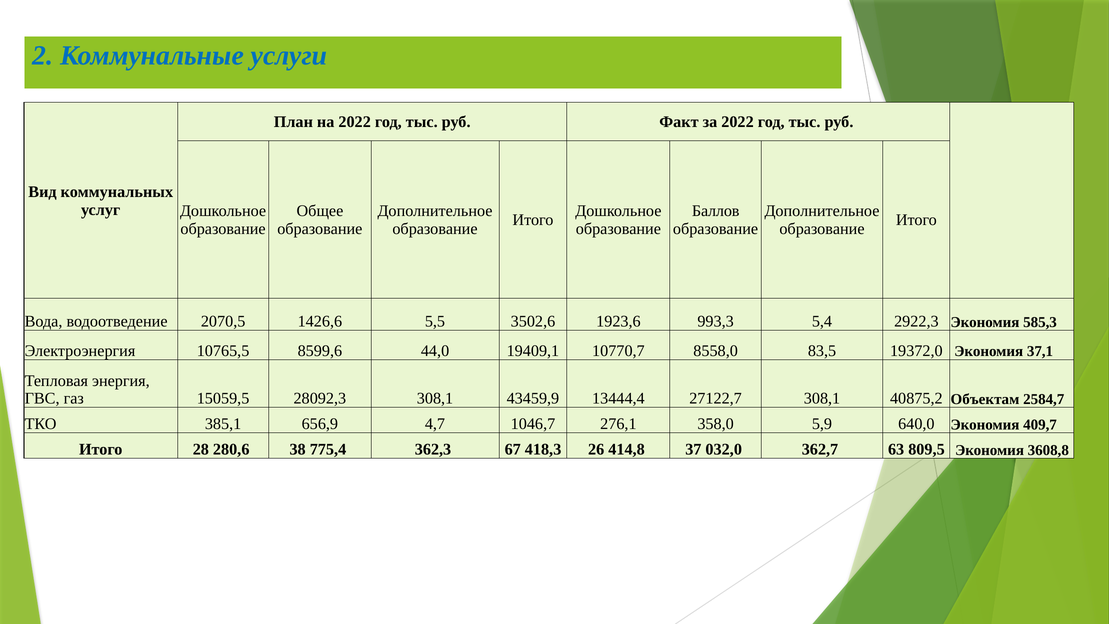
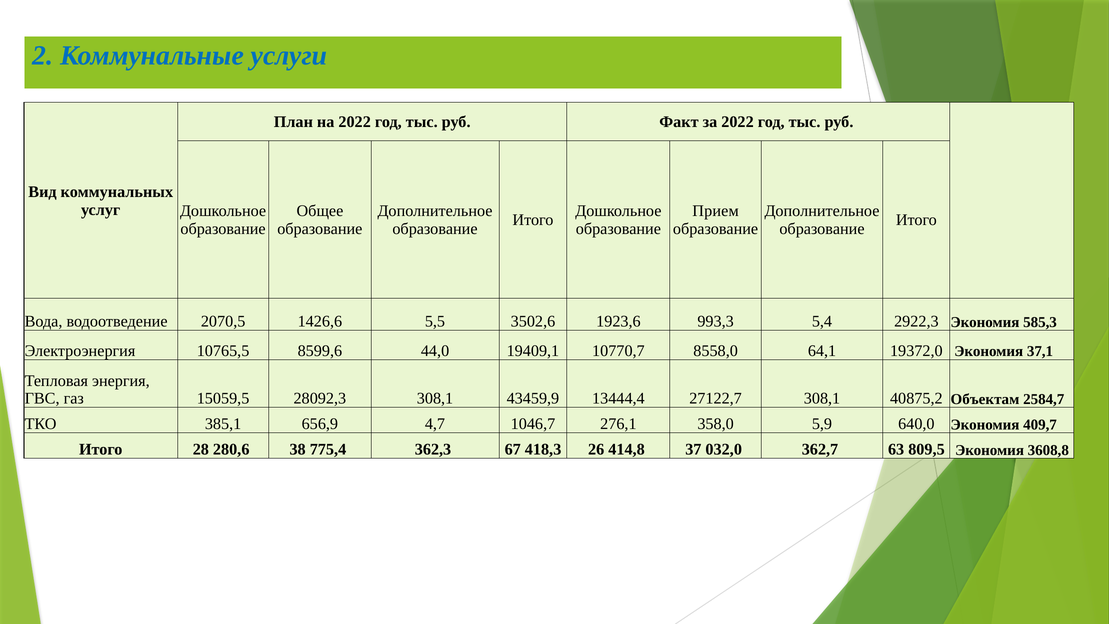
Баллов: Баллов -> Прием (716, 211)
83,5: 83,5 -> 64,1 (822, 351)
